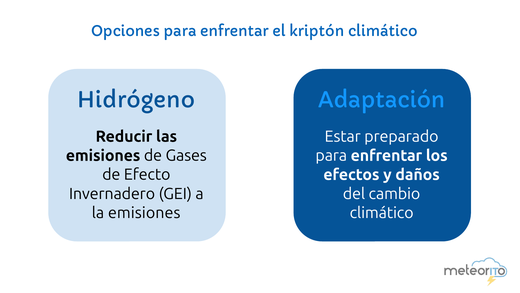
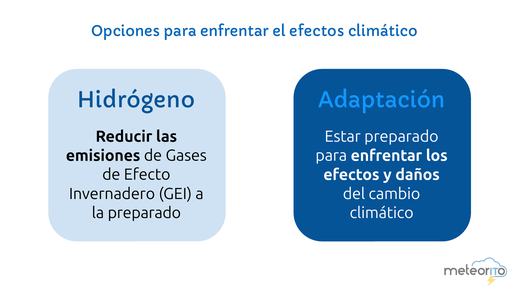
el kriptón: kriptón -> efectos (317, 31)
la emisiones: emisiones -> preparado (144, 213)
